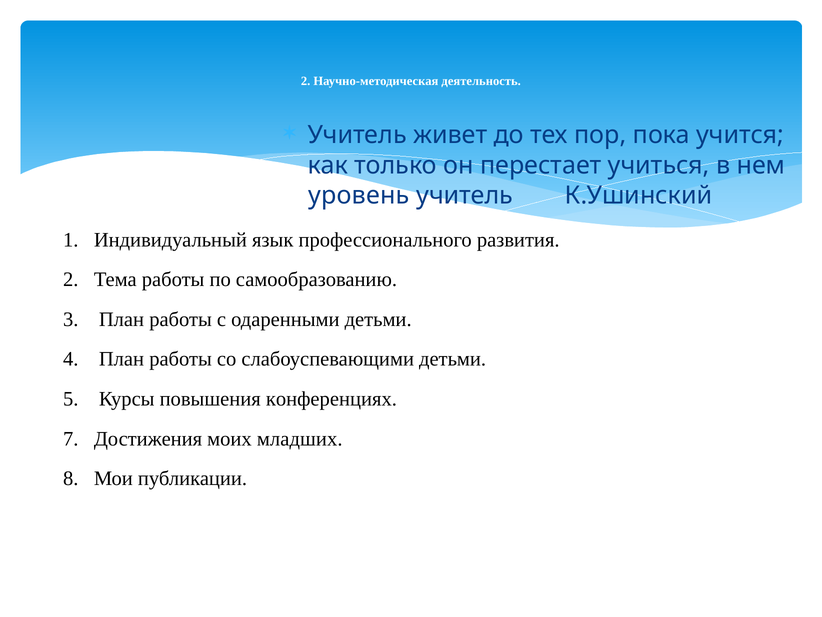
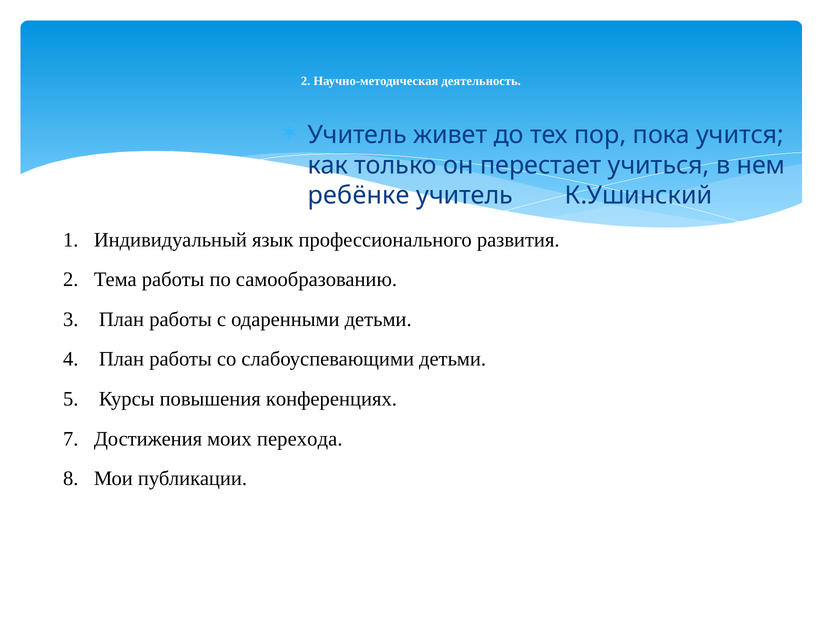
уровень: уровень -> ребёнке (359, 195)
младших: младших -> перехода (300, 438)
